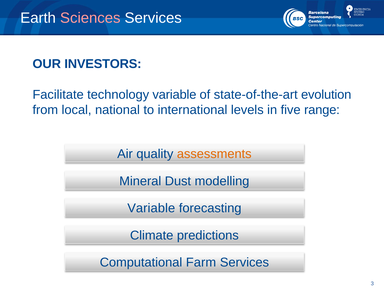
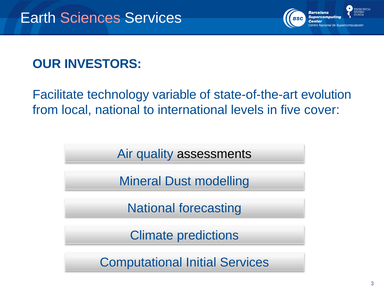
range: range -> cover (322, 110)
assessments colour: orange -> black (214, 154)
Variable: Variable -> National (151, 209)
Farm: Farm -> Initial (201, 263)
